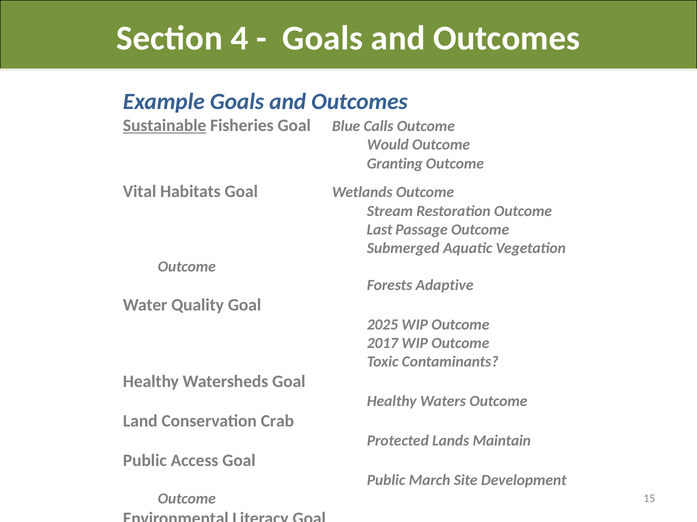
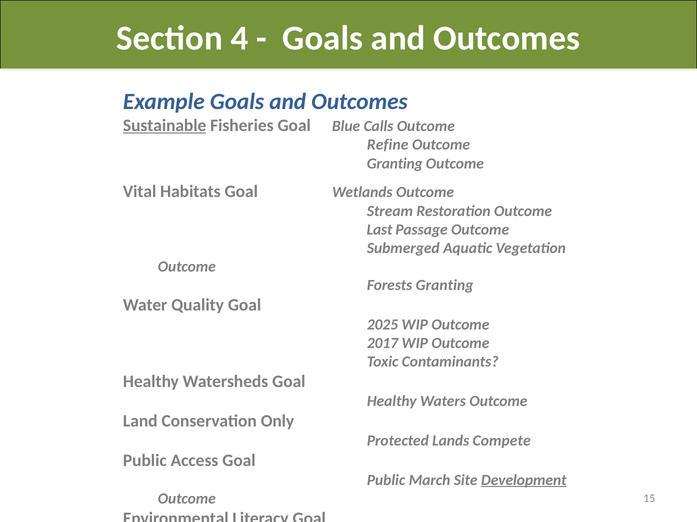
Would: Would -> Refine (388, 145)
Forests Adaptive: Adaptive -> Granting (445, 286)
Crab: Crab -> Only (277, 422)
Maintain: Maintain -> Compete (502, 441)
Development underline: none -> present (524, 481)
